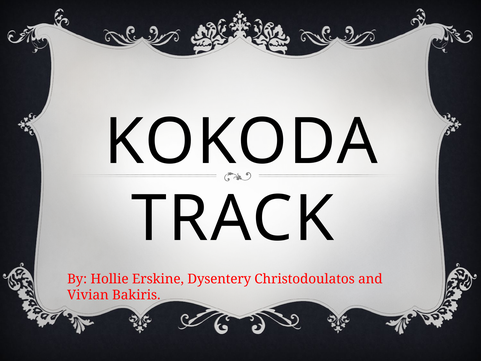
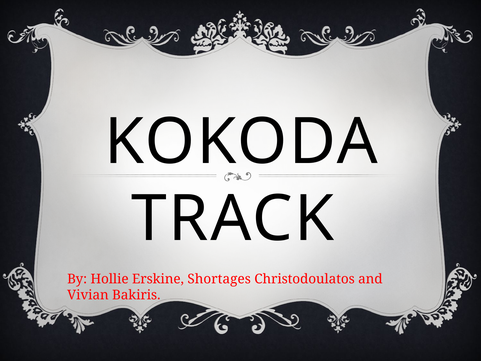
Dysentery: Dysentery -> Shortages (219, 279)
